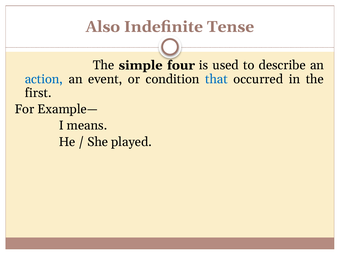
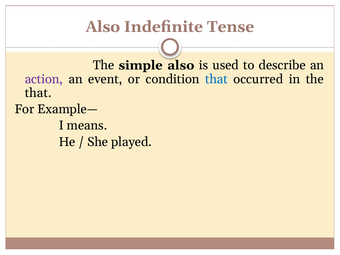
simple four: four -> also (181, 65)
action colour: blue -> purple (44, 79)
first: first -> that (38, 93)
